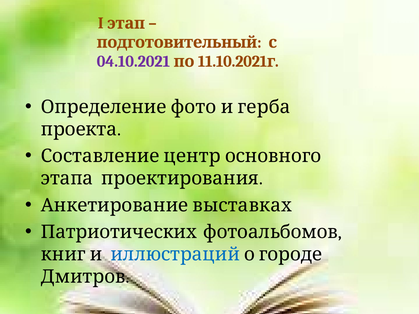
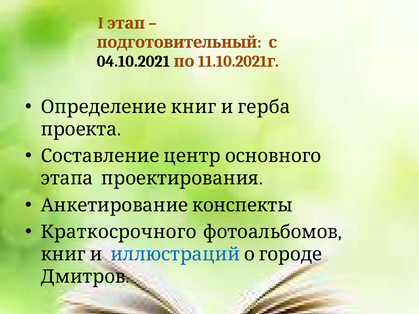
04.10.2021 colour: purple -> black (133, 61)
Определение фото: фото -> книг (194, 107)
выставках: выставках -> конспекты (242, 205)
Патриотических: Патриотических -> Краткосрочного (119, 232)
